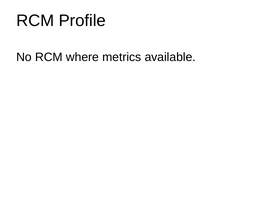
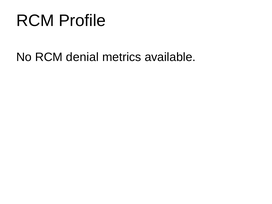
where: where -> denial (82, 57)
